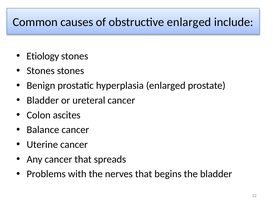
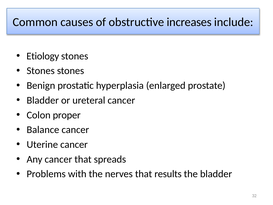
obstructive enlarged: enlarged -> increases (189, 22)
ascites: ascites -> proper (67, 115)
begins: begins -> results (168, 174)
